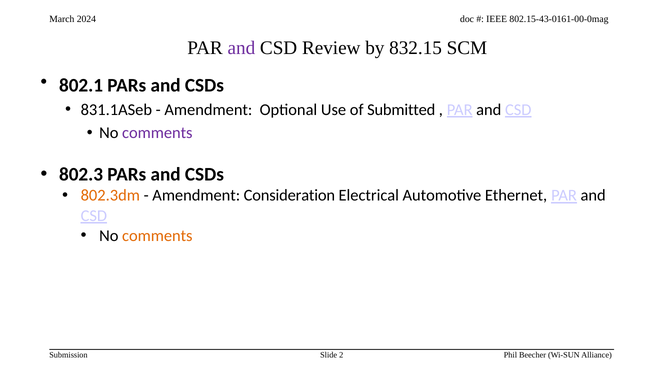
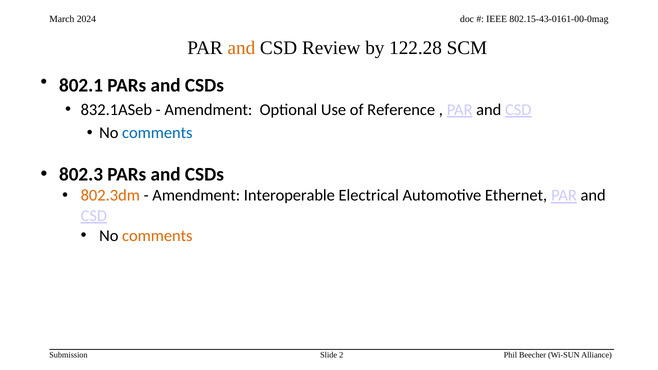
and colour: purple -> orange (241, 48)
832.15: 832.15 -> 122.28 (416, 48)
831.1ASeb: 831.1ASeb -> 832.1ASeb (116, 110)
Submitted: Submitted -> Reference (401, 110)
comments colour: purple -> blue (157, 133)
Consideration: Consideration -> Interoperable (289, 196)
